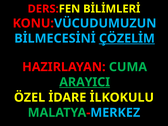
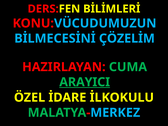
ÇÖZELİM underline: present -> none (127, 38)
